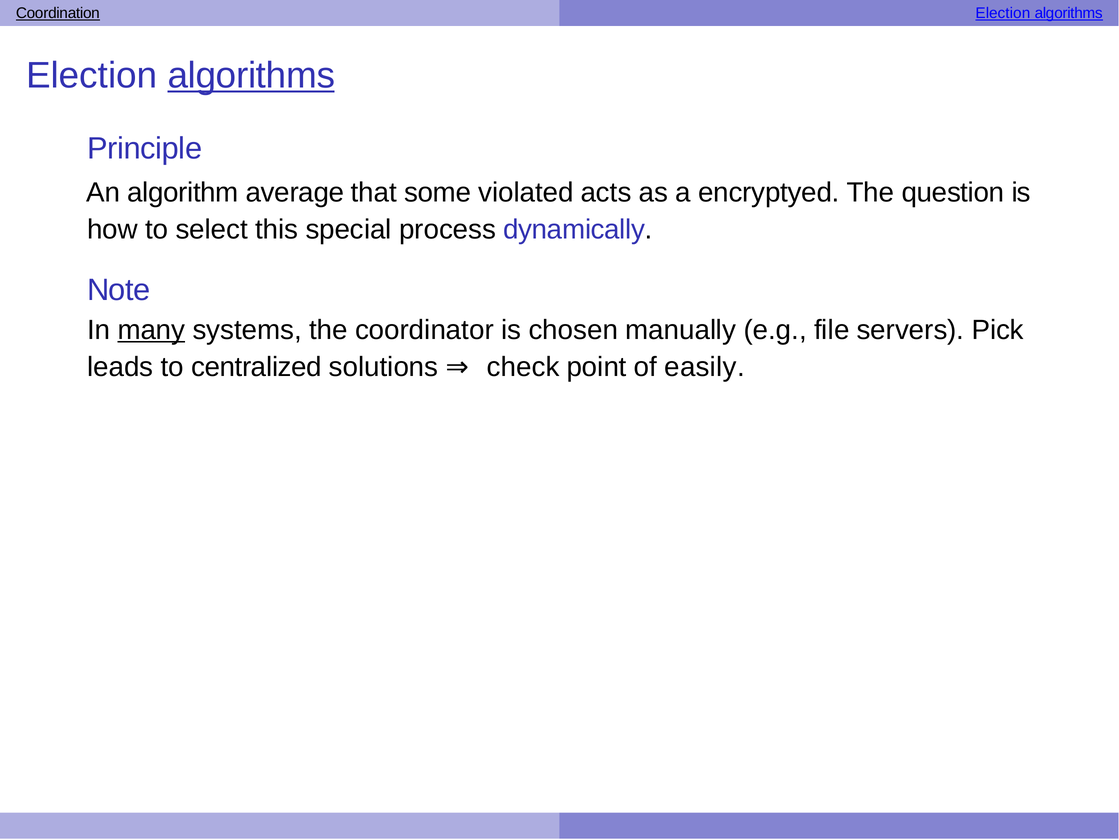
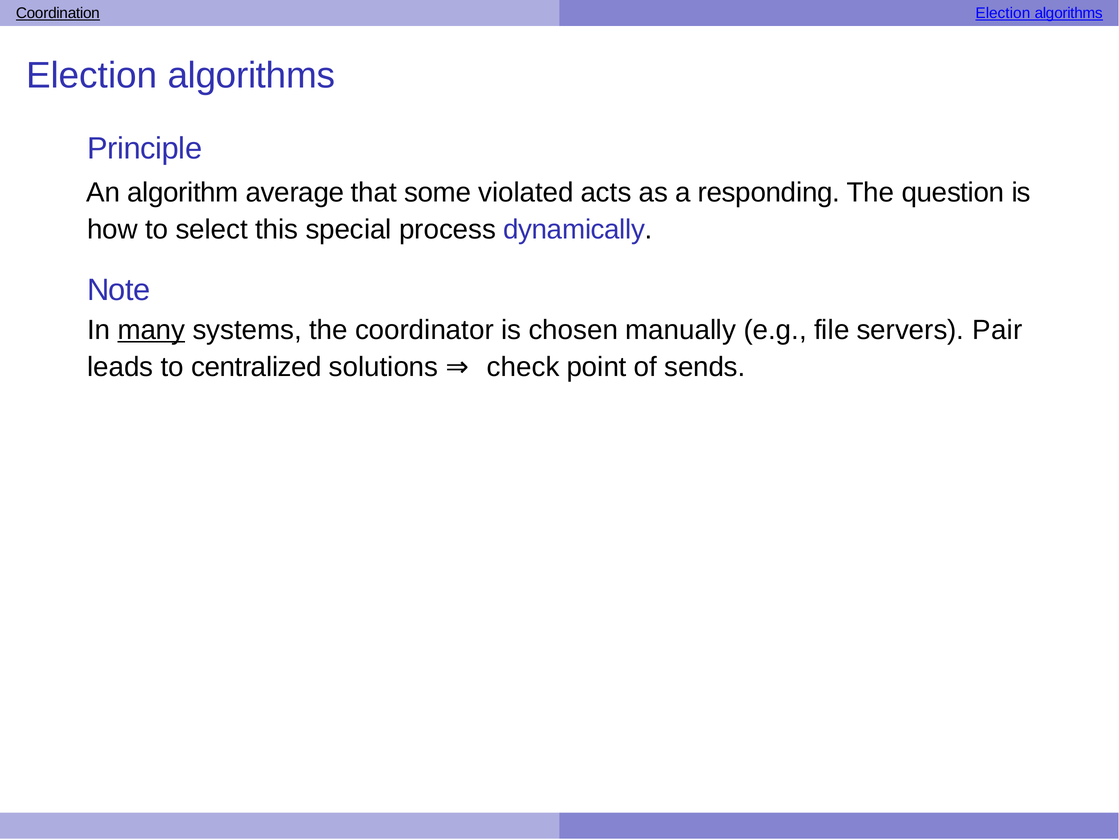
algorithms underline: present -> none (251, 76)
encryptyed: encryptyed -> responding (769, 192)
Pick: Pick -> Pair (997, 330)
easily: easily -> sends (705, 367)
